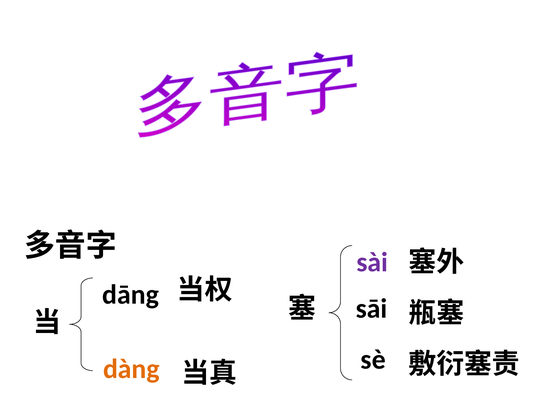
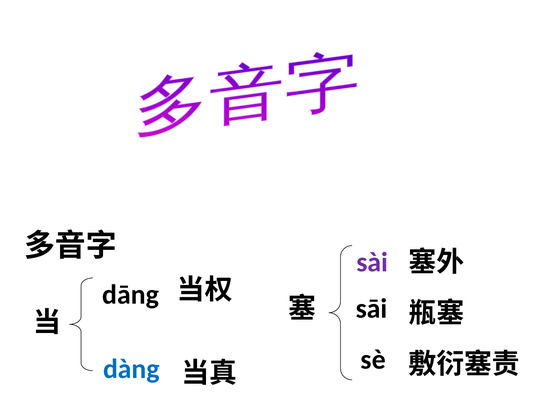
dàng colour: orange -> blue (131, 369)
